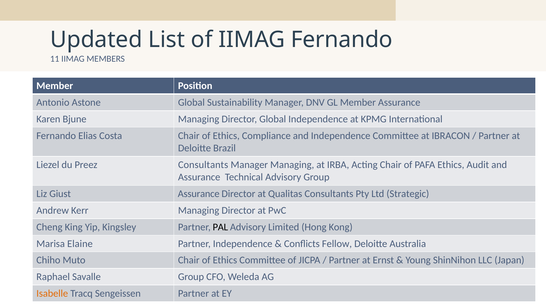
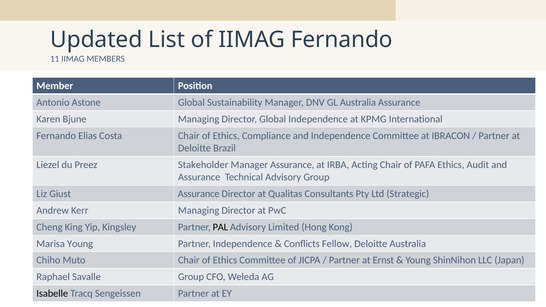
GL Member: Member -> Australia (358, 102)
Preez Consultants: Consultants -> Stakeholder (203, 165)
Manager Managing: Managing -> Assurance (292, 165)
Marisa Elaine: Elaine -> Young (80, 244)
Isabelle colour: orange -> black (52, 294)
